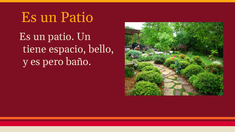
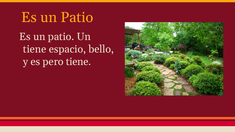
pero baño: baño -> tiene (79, 62)
